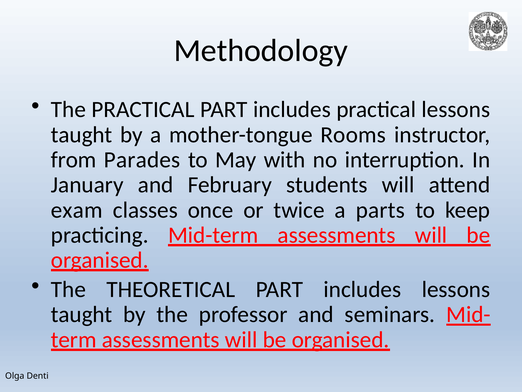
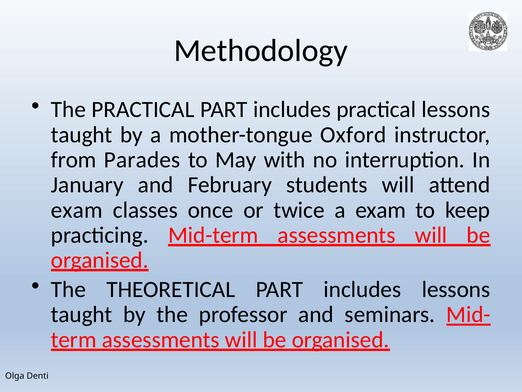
Rooms: Rooms -> Oxford (353, 135)
a parts: parts -> exam (381, 210)
